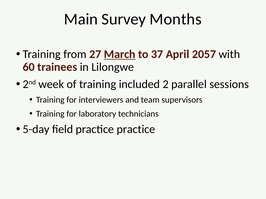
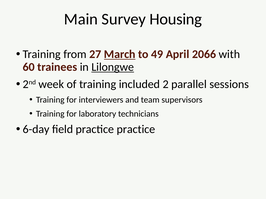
Months: Months -> Housing (176, 19)
37: 37 -> 49 (157, 54)
2057: 2057 -> 2066 (204, 54)
Lilongwe underline: none -> present (113, 67)
5-day: 5-day -> 6-day (36, 130)
